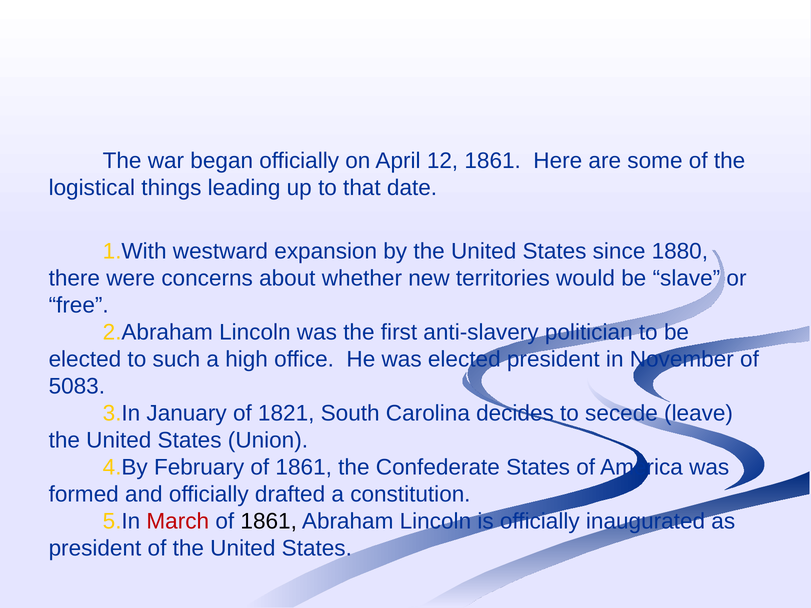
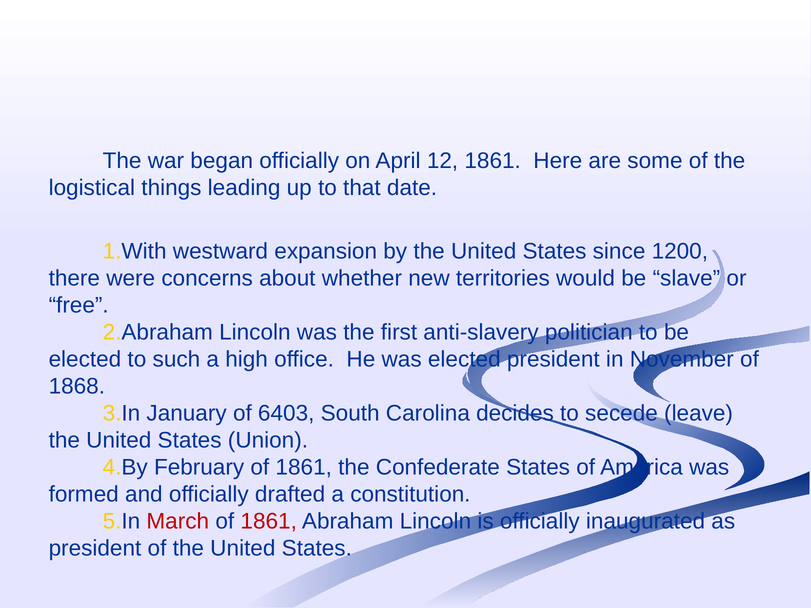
1880: 1880 -> 1200 (680, 251)
5083: 5083 -> 1868 (77, 386)
1821: 1821 -> 6403 (286, 413)
1861 colour: black -> red (269, 522)
